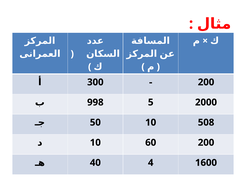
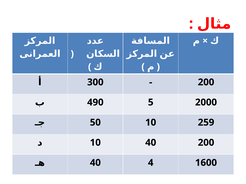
998: 998 -> 490 (95, 103)
508: 508 -> 259 (206, 123)
10 60: 60 -> 40 (151, 143)
